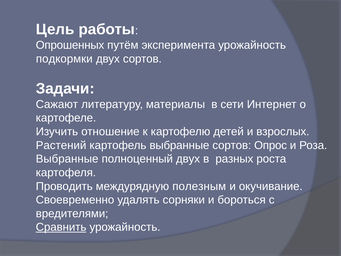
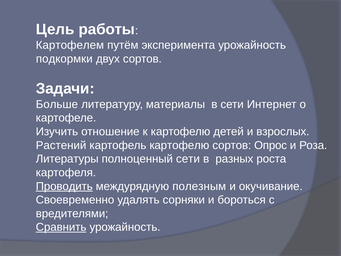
Опрошенных: Опрошенных -> Картофелем (70, 45)
Сажают: Сажают -> Больше (57, 104)
картофель выбранные: выбранные -> картофелю (179, 145)
Выбранные: Выбранные -> Литературы (67, 159)
полноценный двух: двух -> сети (188, 159)
Проводить underline: none -> present (64, 186)
